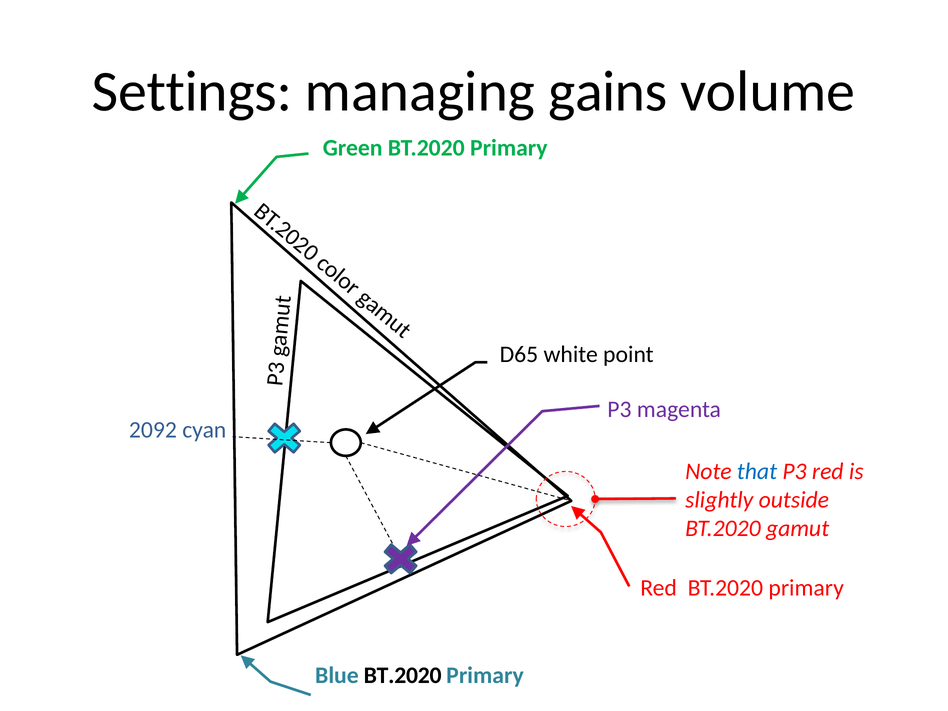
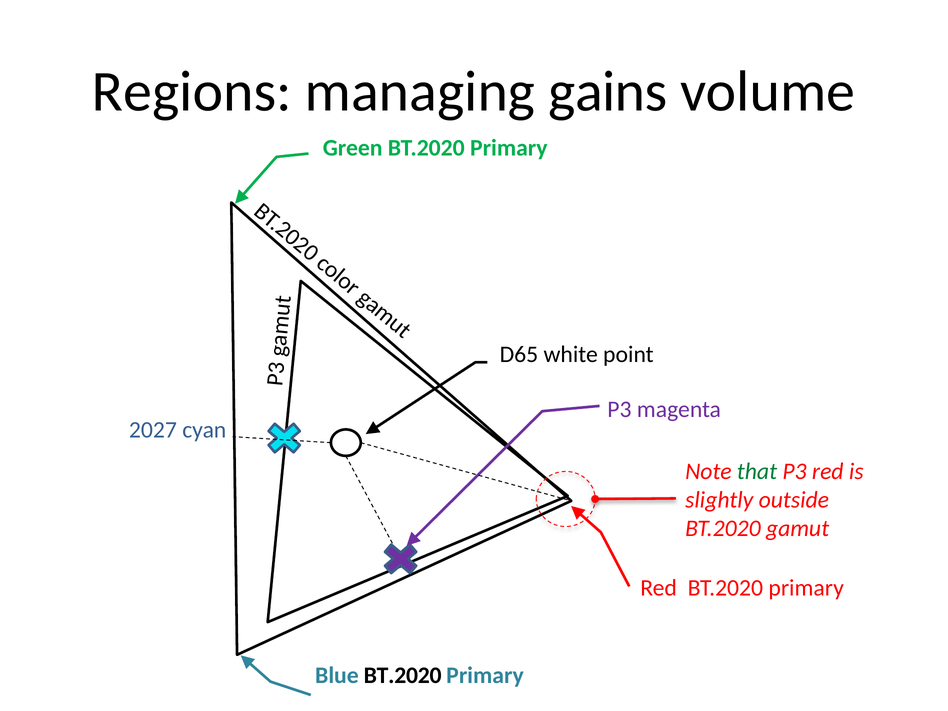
Settings: Settings -> Regions (192, 92)
2092: 2092 -> 2027 (153, 430)
that colour: blue -> green (757, 472)
